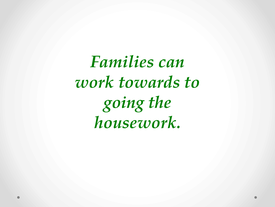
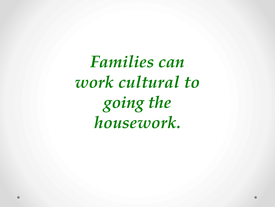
towards: towards -> cultural (149, 82)
